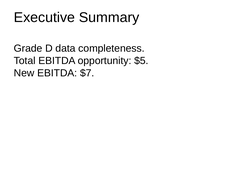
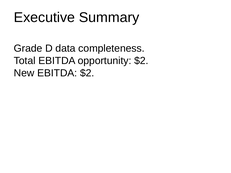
opportunity $5: $5 -> $2 (141, 61)
EBITDA $7: $7 -> $2 (87, 73)
